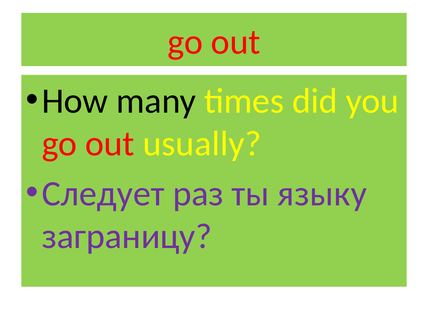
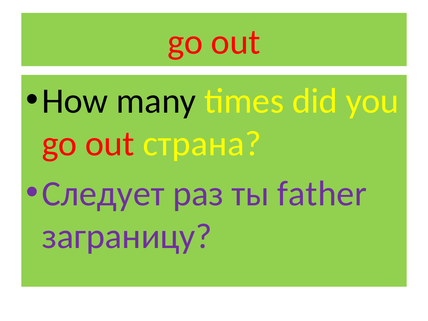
usually: usually -> страна (202, 144)
языку: языку -> father (322, 194)
